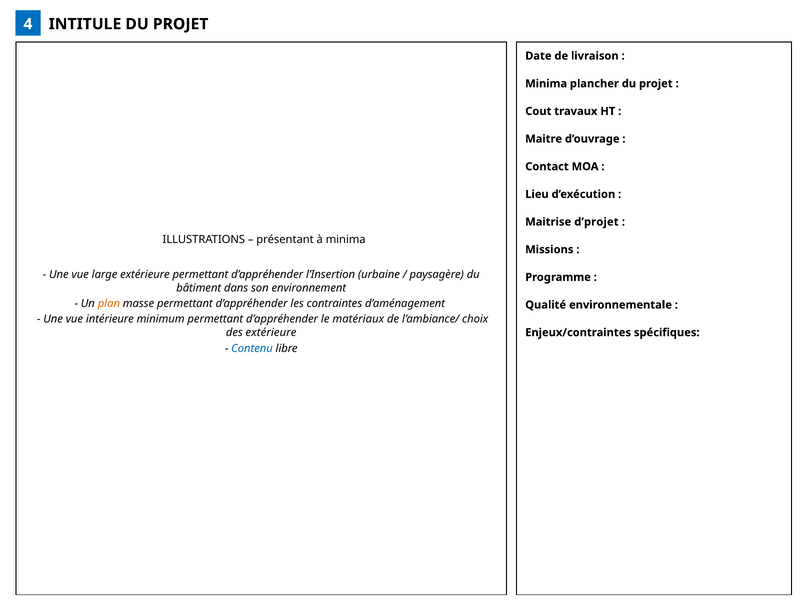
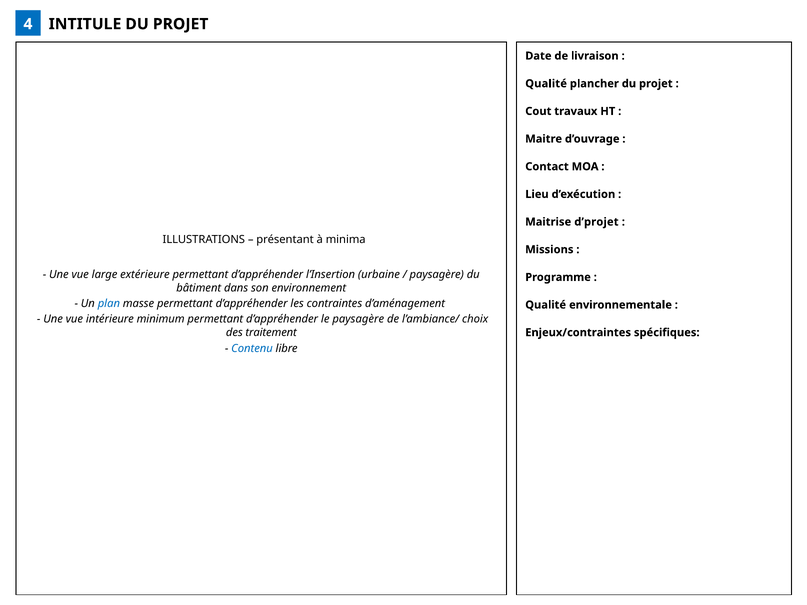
Minima: Minima -> Qualité (546, 84)
plan colour: orange -> blue (109, 304)
le matériaux: matériaux -> paysagère (358, 319)
des extérieure: extérieure -> traitement (271, 333)
